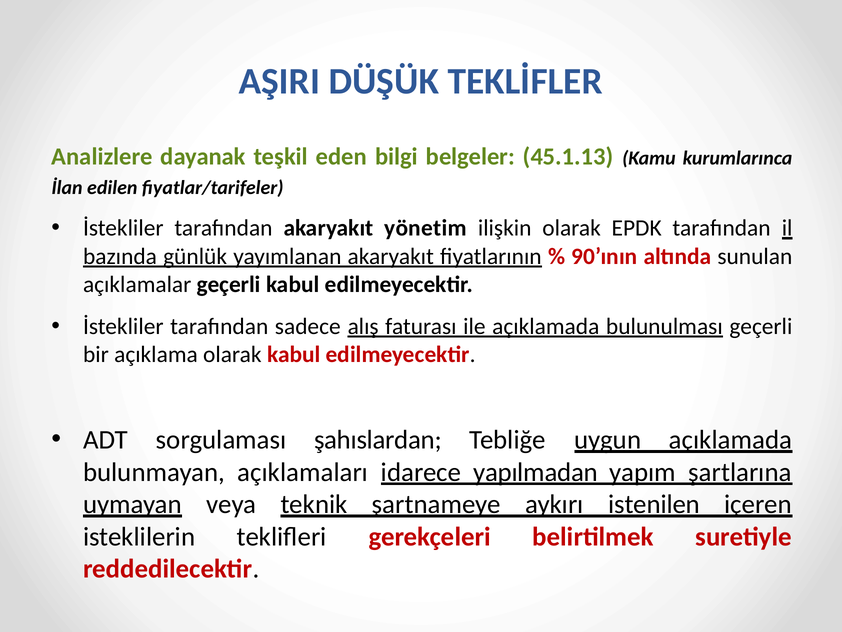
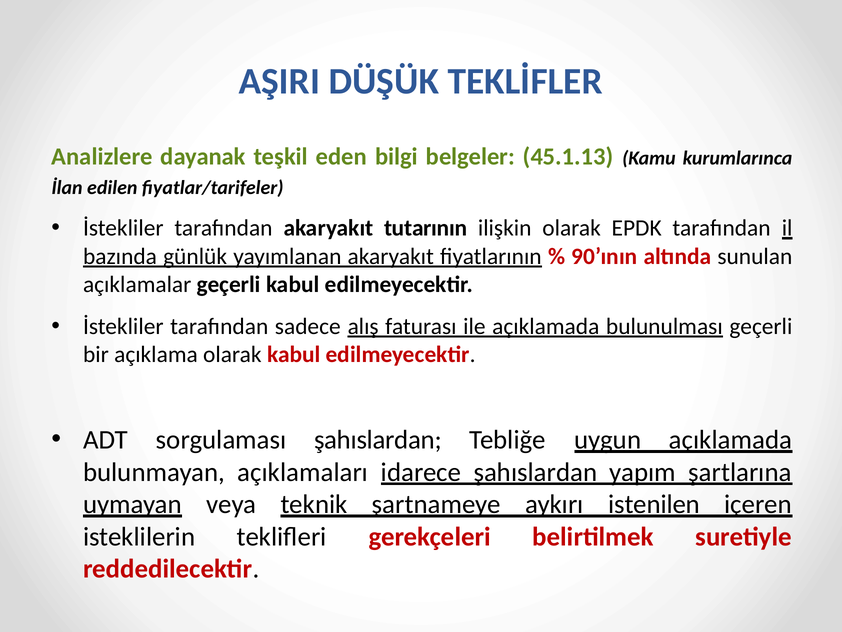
yönetim: yönetim -> tutarının (426, 228)
idarece yapılmadan: yapılmadan -> şahıslardan (535, 472)
